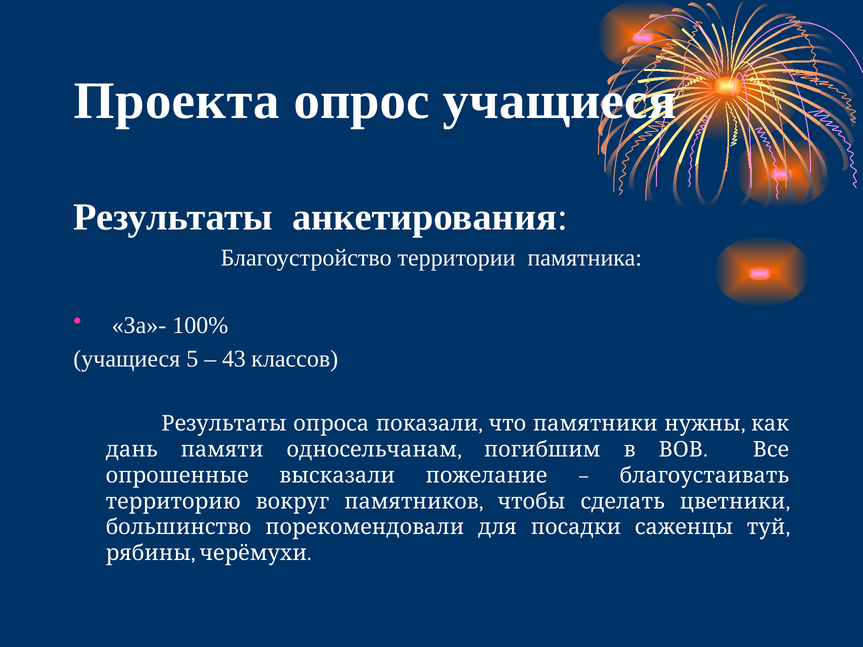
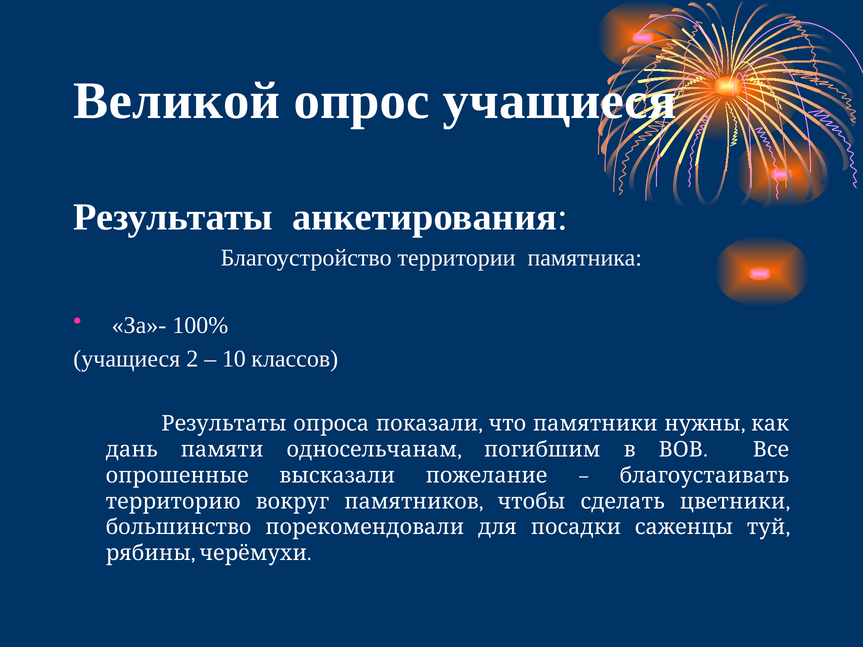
Проекта: Проекта -> Великой (177, 101)
5: 5 -> 2 (192, 359)
43: 43 -> 10 (234, 359)
